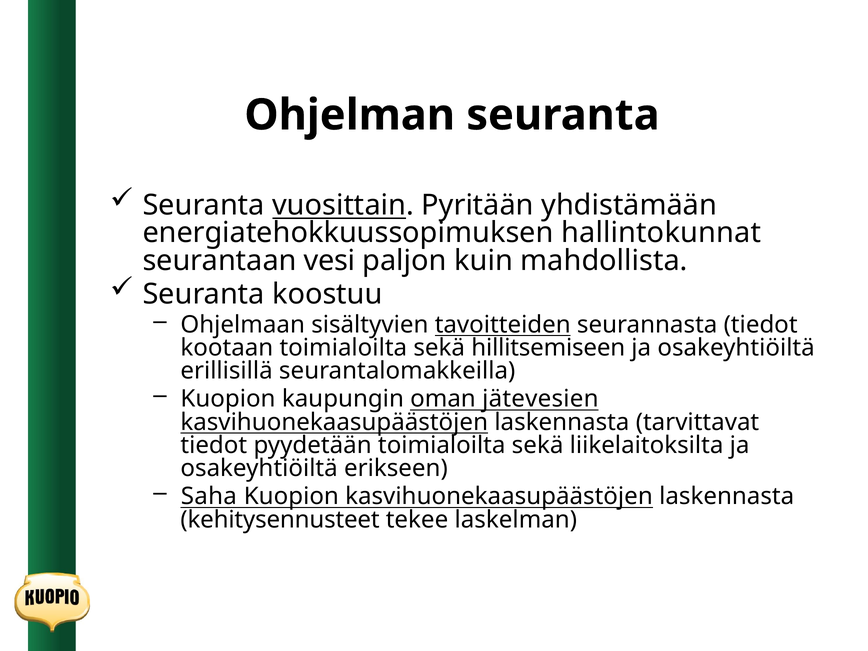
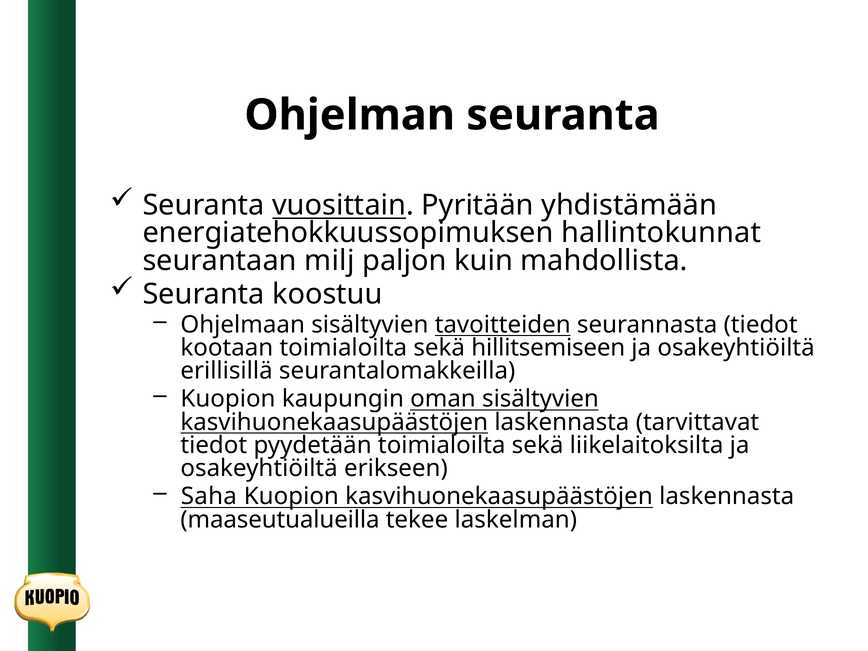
vesi: vesi -> milj (329, 261)
oman jätevesien: jätevesien -> sisältyvien (541, 399)
kehitysennusteet: kehitysennusteet -> maaseutualueilla (280, 520)
